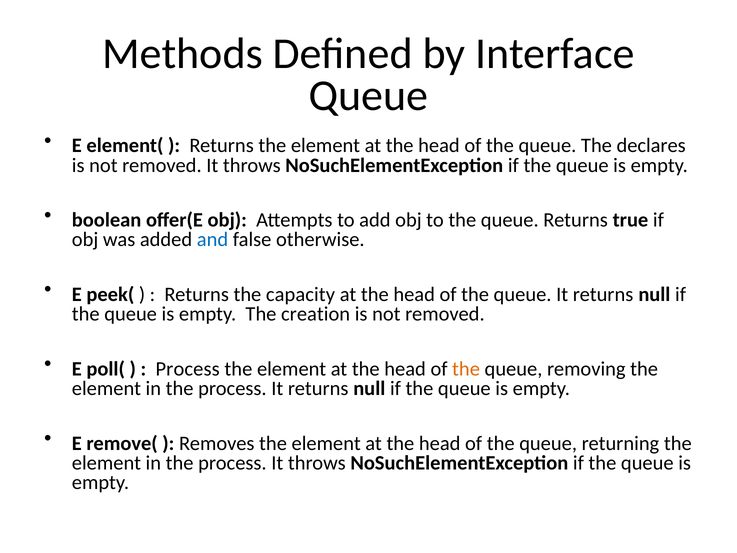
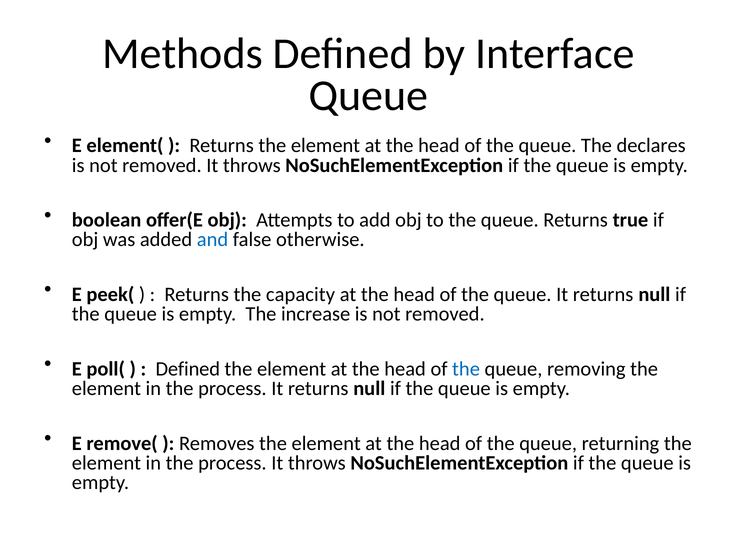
creation: creation -> increase (316, 314)
Process: Process -> Defined (188, 369)
the colour: orange -> blue (466, 369)
